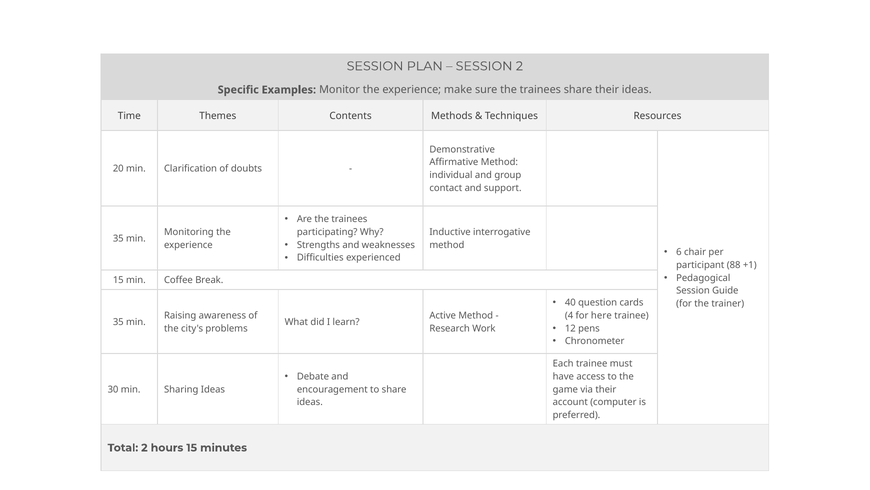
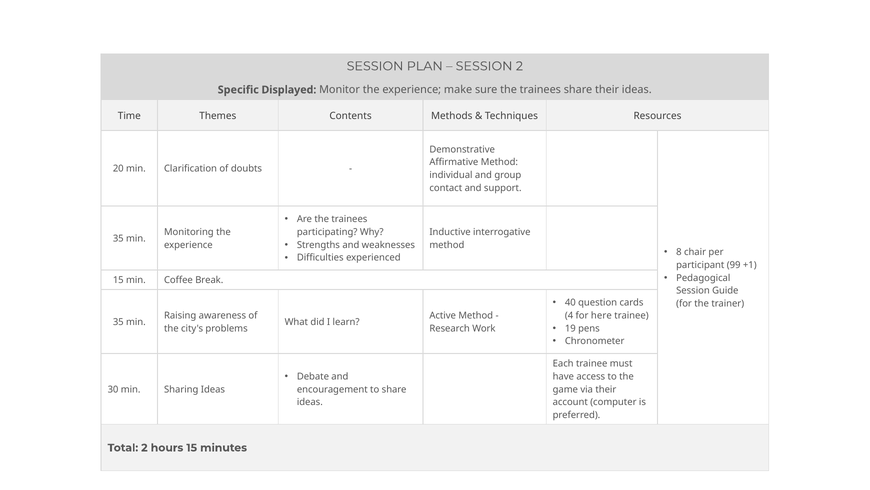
Examples: Examples -> Displayed (289, 90)
6: 6 -> 8 (679, 252)
88: 88 -> 99 (734, 265)
12: 12 -> 19 (570, 328)
